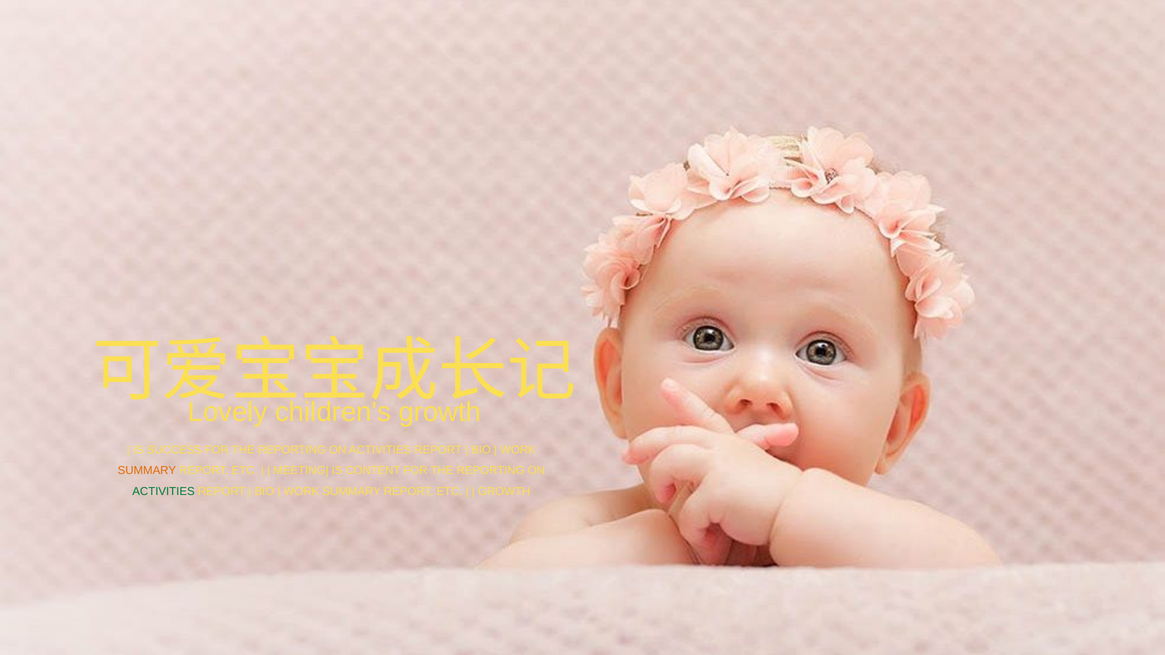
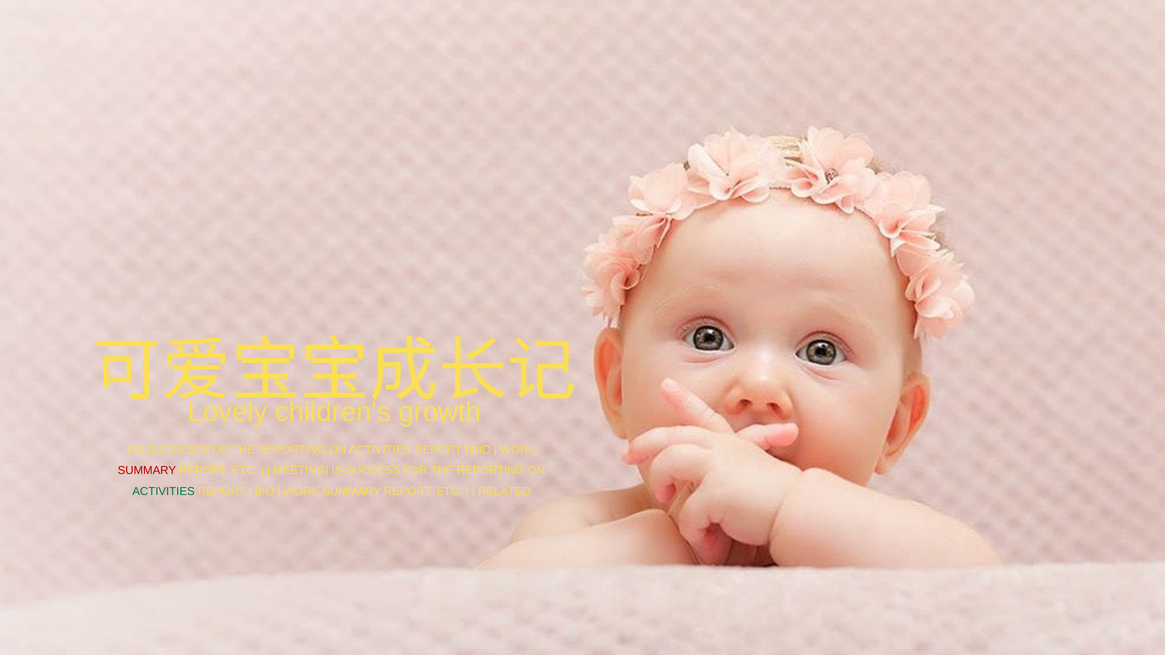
SUMMARY colour: orange -> red (147, 471)
CONTENT: CONTENT -> SUCCESS (373, 471)
GROWTH: GROWTH -> RELATED (504, 492)
